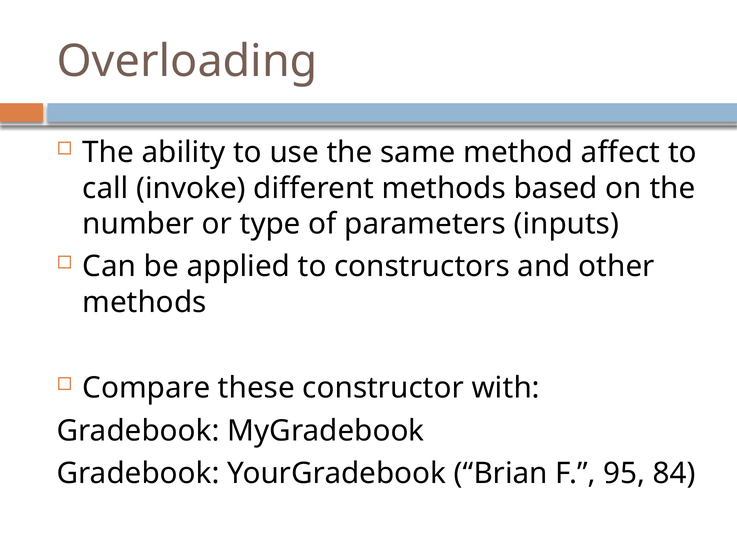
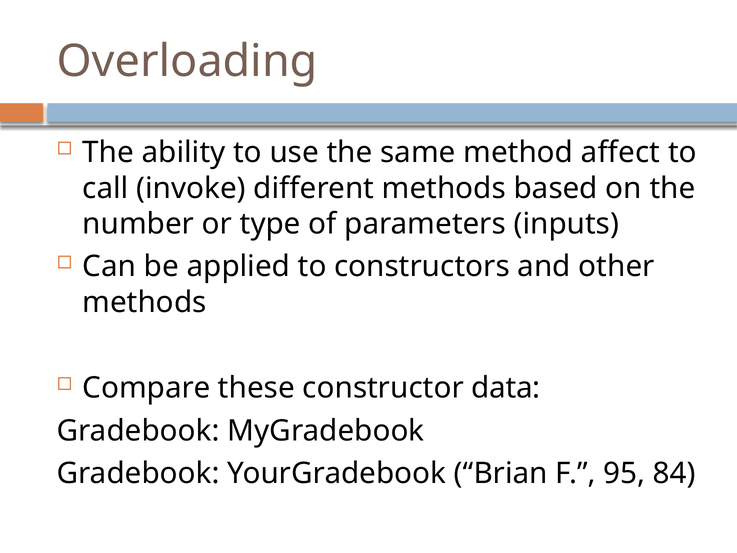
with: with -> data (506, 388)
